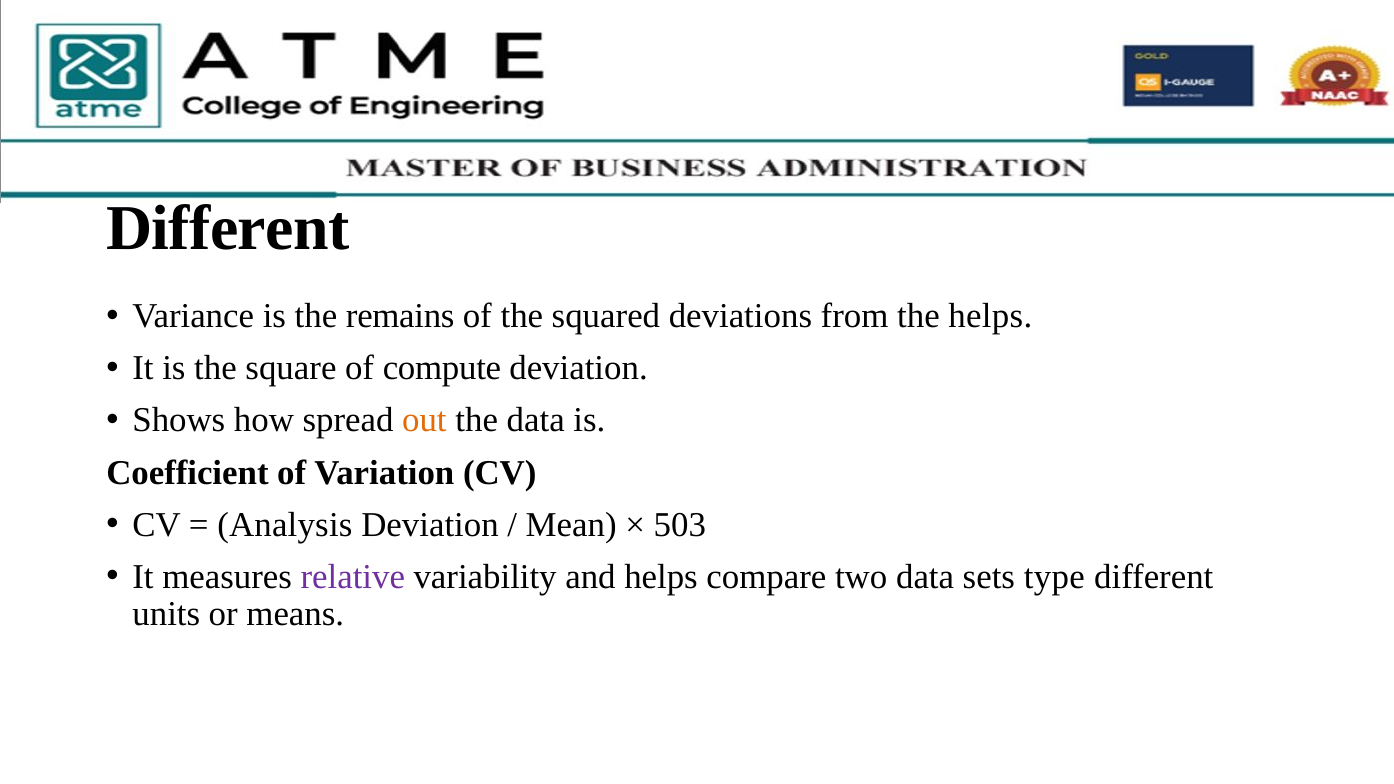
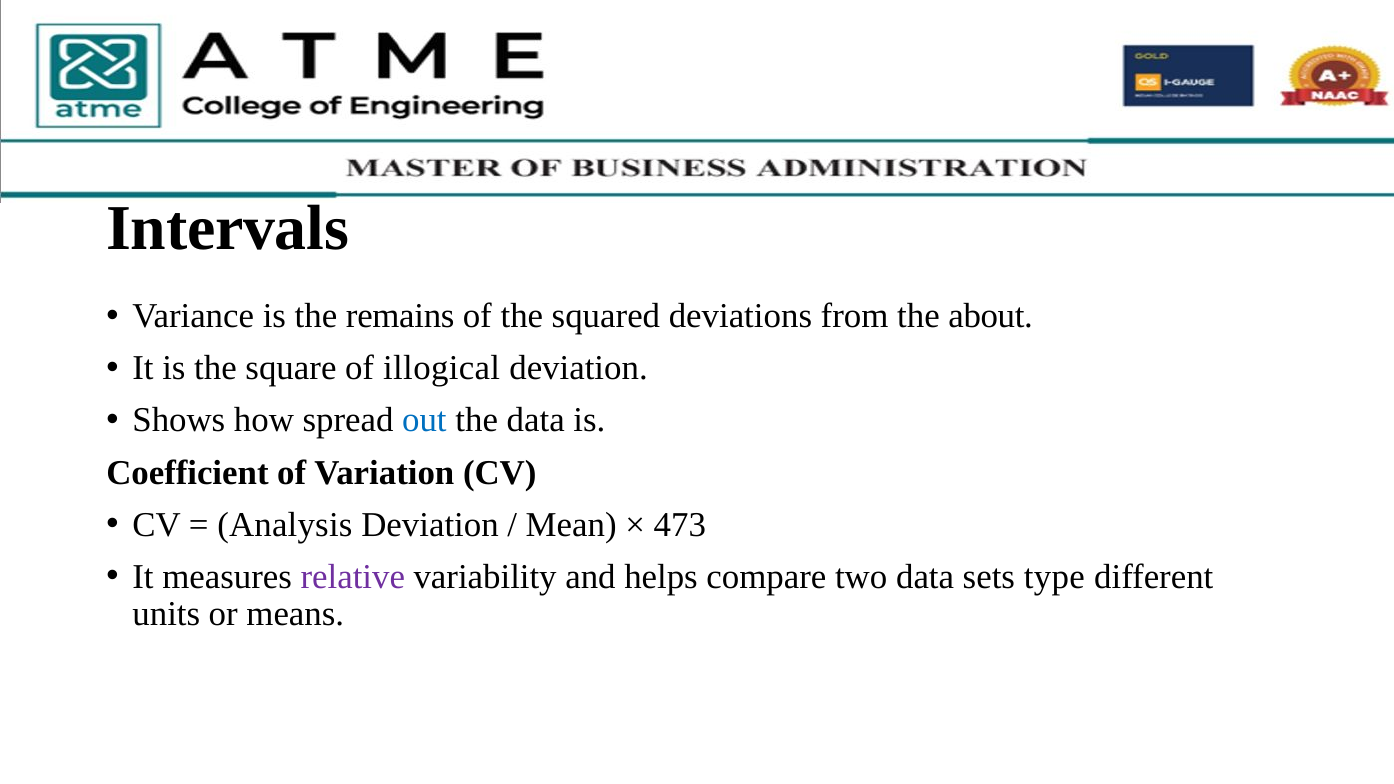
Different: Different -> Intervals (228, 228)
the helps: helps -> about (991, 316)
compute: compute -> illogical (442, 368)
out colour: orange -> blue (424, 420)
503: 503 -> 473 (680, 525)
